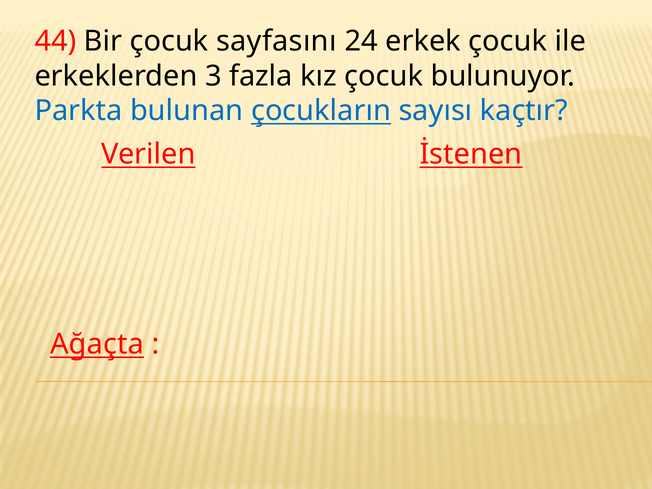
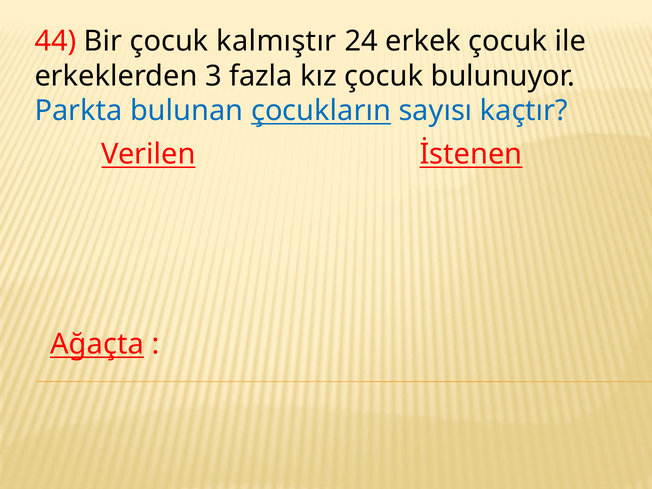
sayfasını: sayfasını -> kalmıştır (276, 41)
